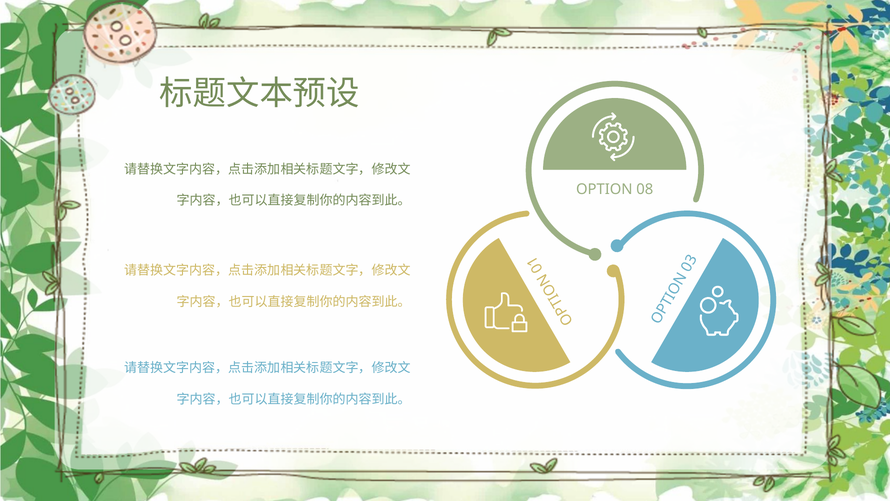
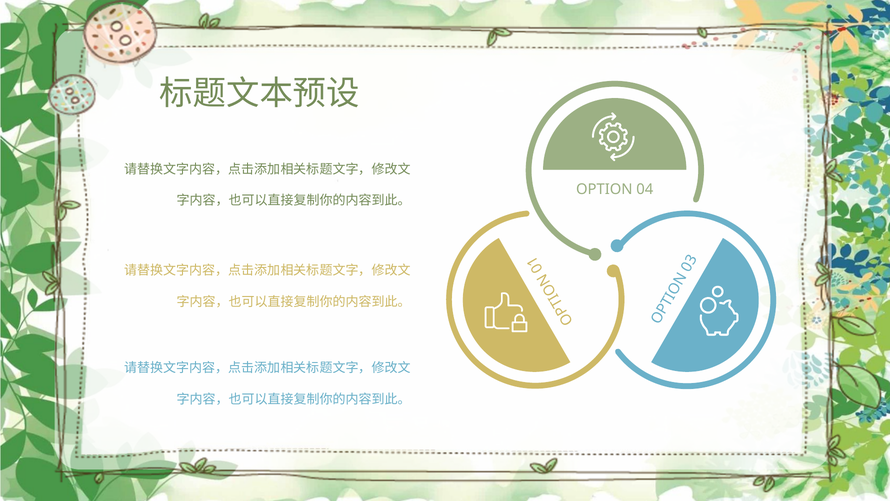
08: 08 -> 04 (645, 189)
